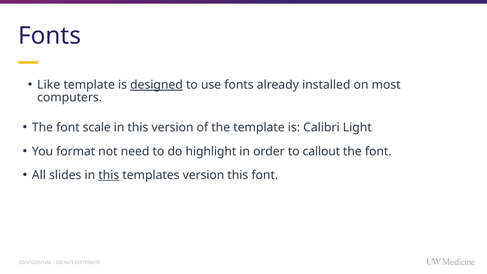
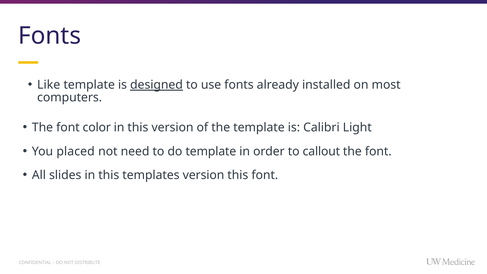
scale: scale -> color (97, 128)
format: format -> placed (76, 151)
do highlight: highlight -> template (211, 151)
this underline: present -> none (109, 175)
